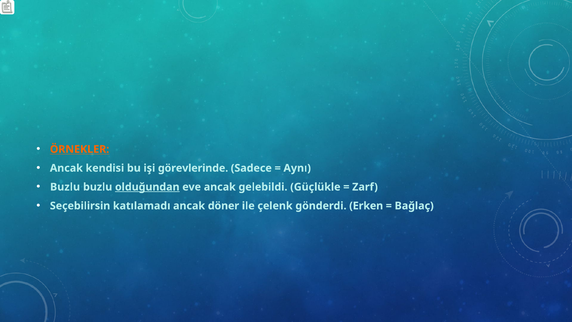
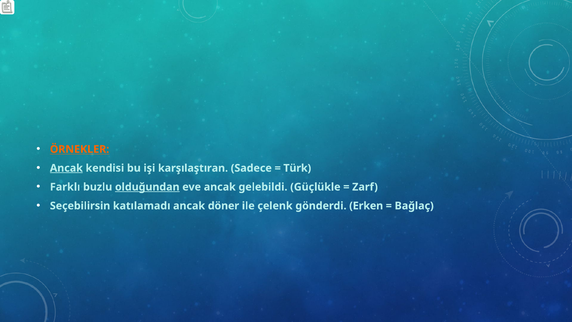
Ancak underline: none -> present (66, 168)
görevlerinde: görevlerinde -> karşılaştıran (193, 168)
Aynı: Aynı -> Türk (297, 168)
Buzlu: Buzlu -> Farklı (65, 187)
